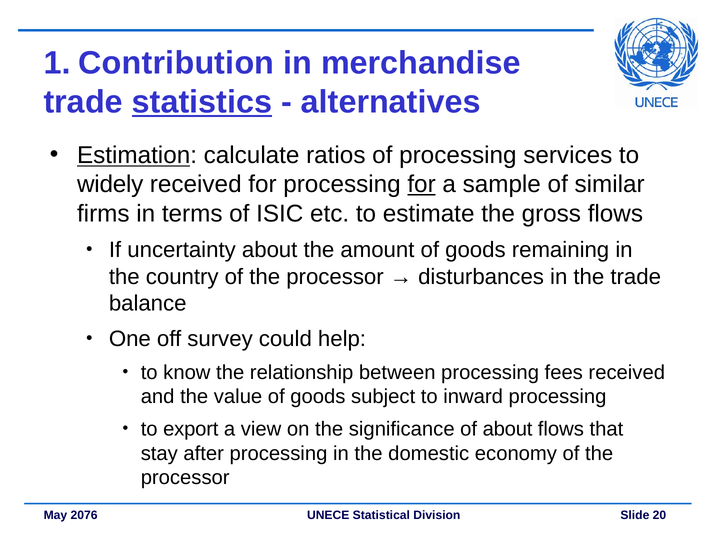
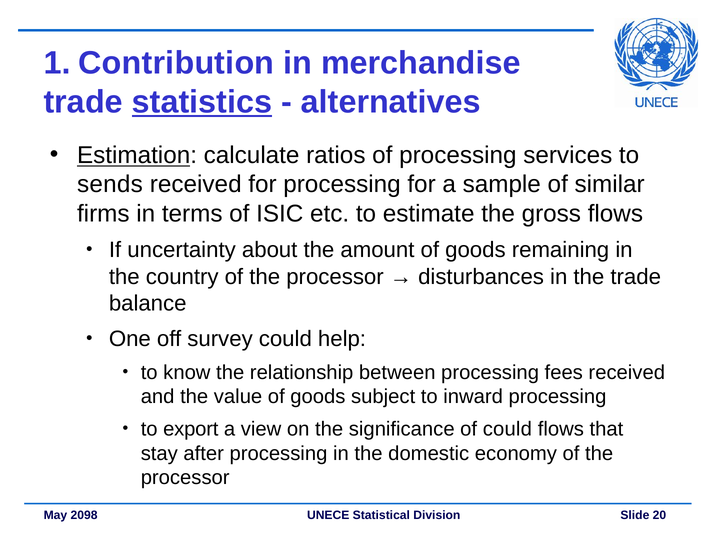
widely: widely -> sends (110, 184)
for underline: present -> none (422, 184)
of about: about -> could (507, 429)
2076: 2076 -> 2098 (84, 515)
